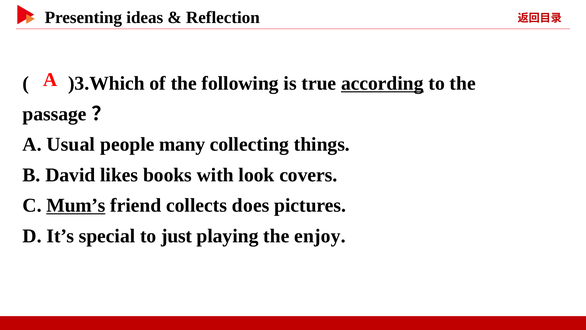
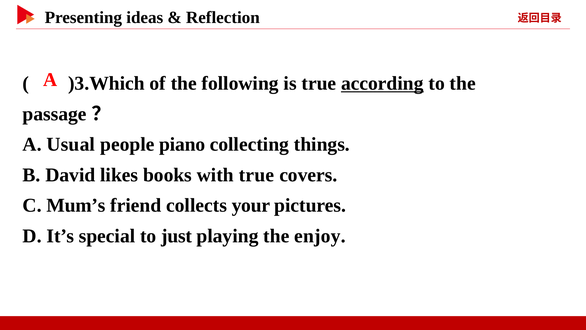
many: many -> piano (182, 144)
with look: look -> true (256, 175)
Mum’s underline: present -> none (76, 205)
does: does -> your (251, 205)
